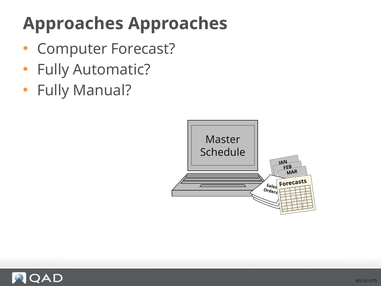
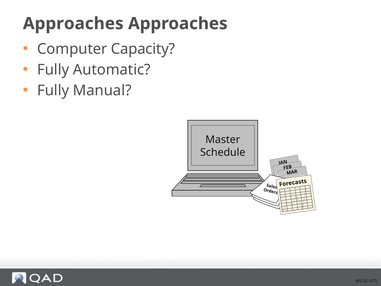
Forecast: Forecast -> Capacity (143, 49)
